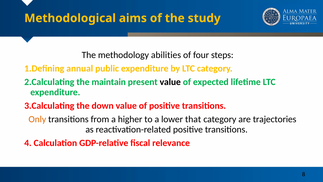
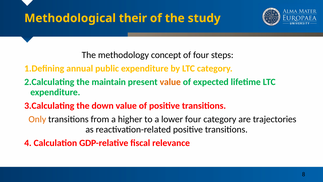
aims: aims -> their (133, 18)
abilities: abilities -> concept (166, 55)
value colour: black -> orange (170, 82)
lower that: that -> four (193, 119)
